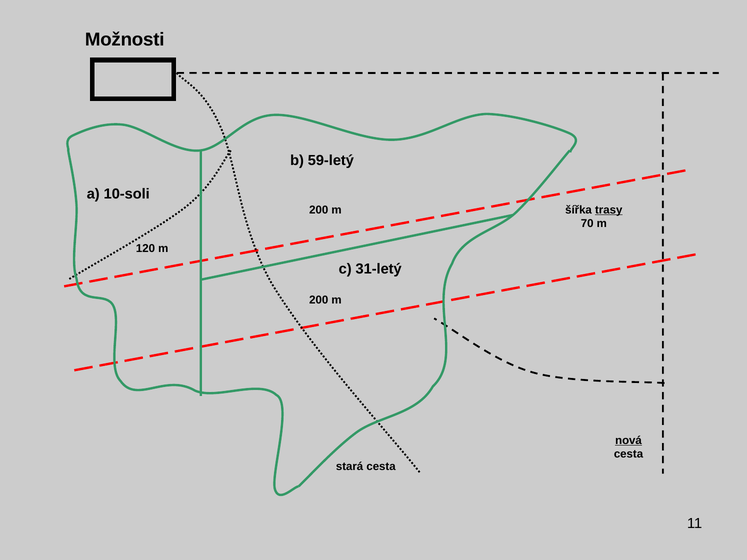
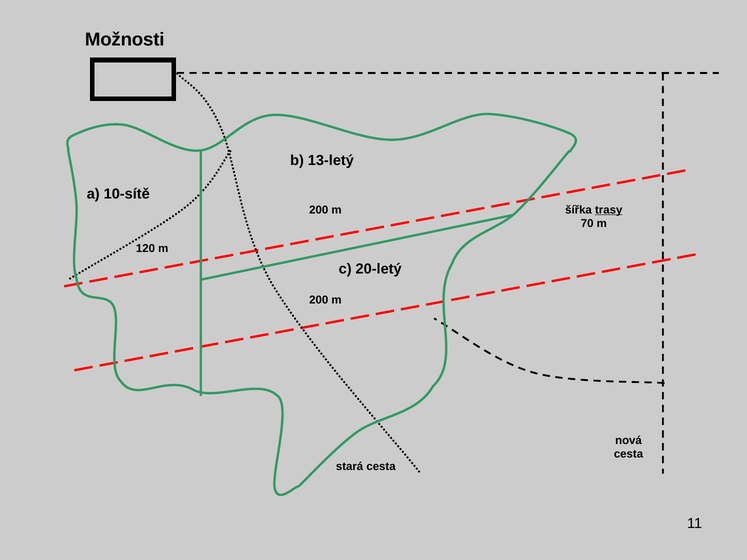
59-letý: 59-letý -> 13-letý (331, 160)
10-soli: 10-soli -> 10-sítě (127, 194)
31-letý: 31-letý -> 20-letý (379, 269)
nová underline: present -> none (628, 441)
